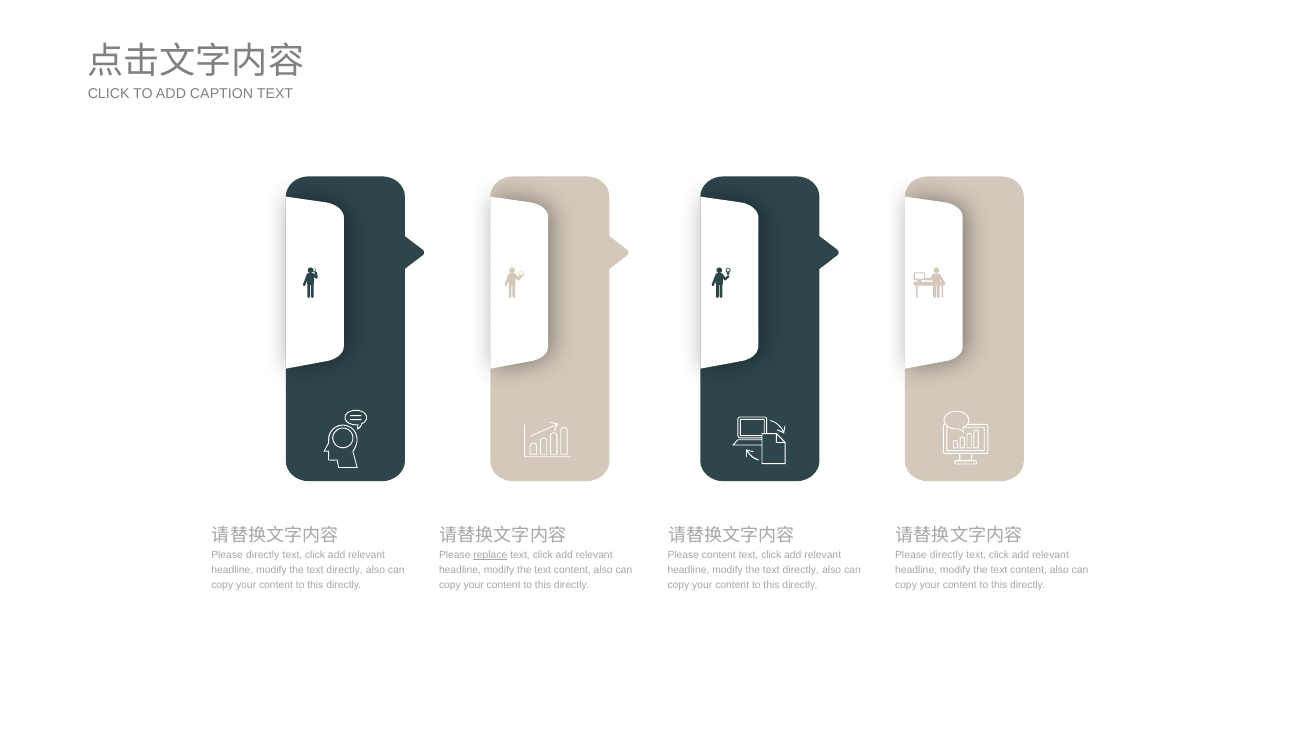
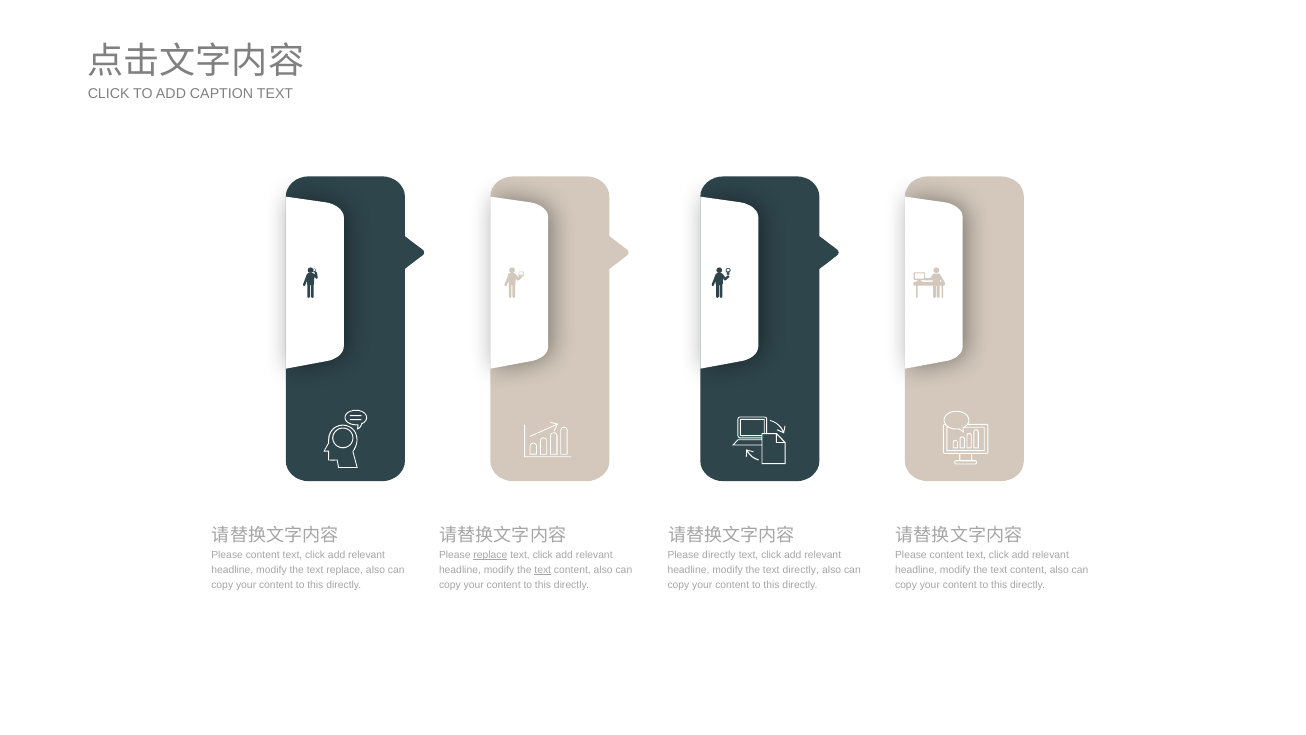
directly: directly -> content (263, 555)
Please content: content -> directly (719, 555)
directly: directly -> content (947, 555)
directly: directly -> replace (345, 569)
text underline: none -> present (543, 569)
